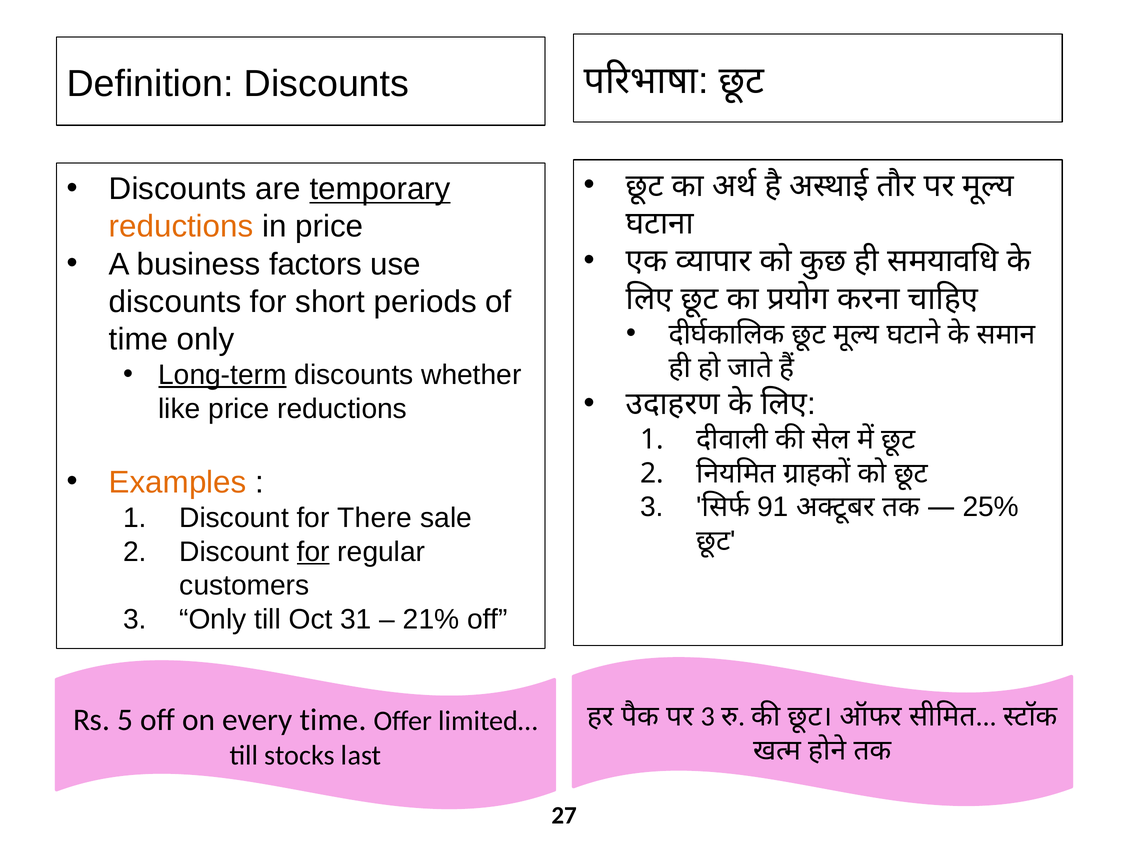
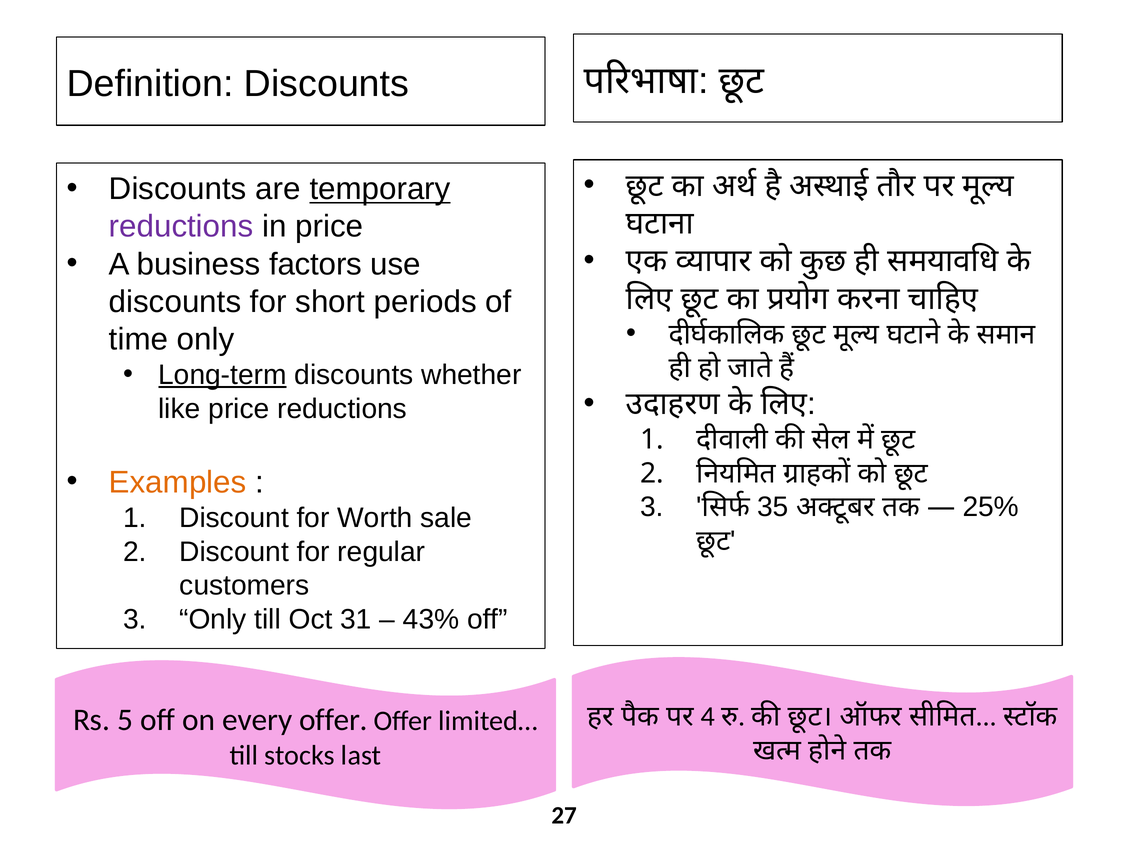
reductions colour: orange -> purple (181, 227)
91: 91 -> 35 (773, 507)
There: There -> Worth (375, 518)
for underline: present -> none (313, 552)
21%: 21% -> 43% (431, 619)
every time: time -> offer (333, 720)
3: 3 -> 4 (708, 717)
